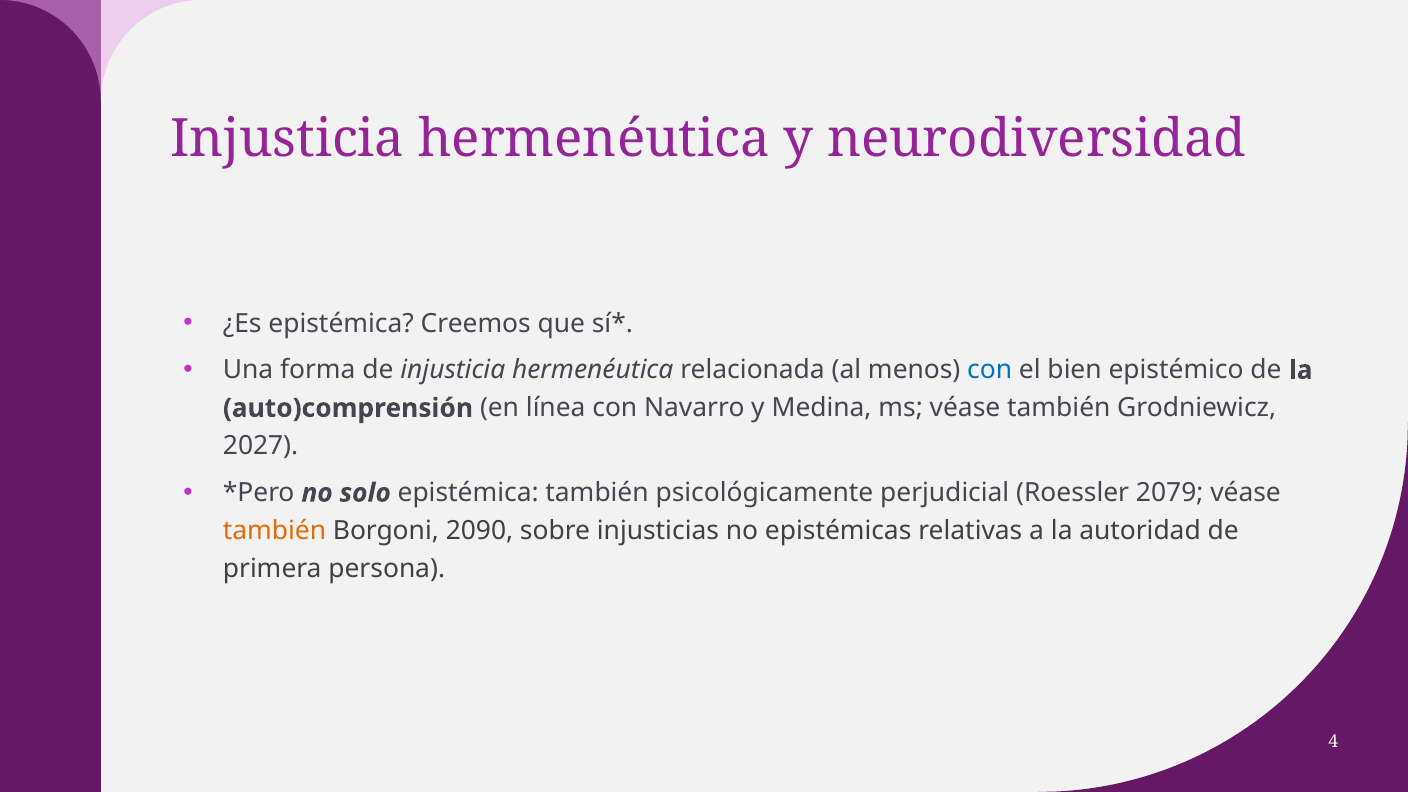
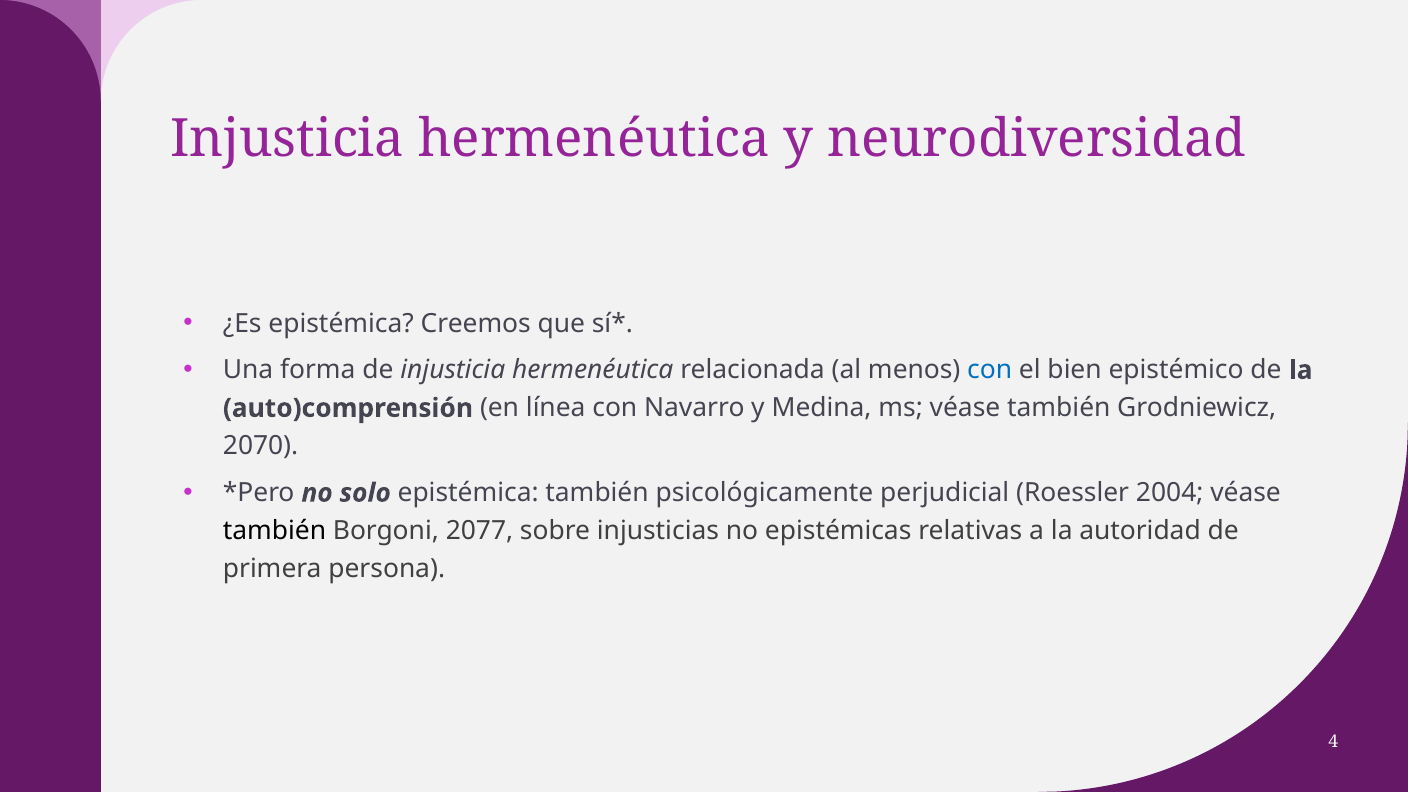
2027: 2027 -> 2070 (261, 446)
2079: 2079 -> 2004 (1170, 493)
también colour: orange -> black (275, 531)
2090: 2090 -> 2077 (480, 531)
